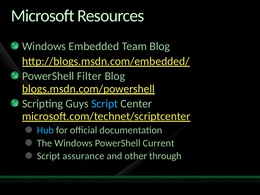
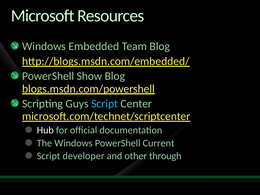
Filter: Filter -> Show (89, 76)
Hub colour: light blue -> white (45, 130)
assurance: assurance -> developer (83, 156)
